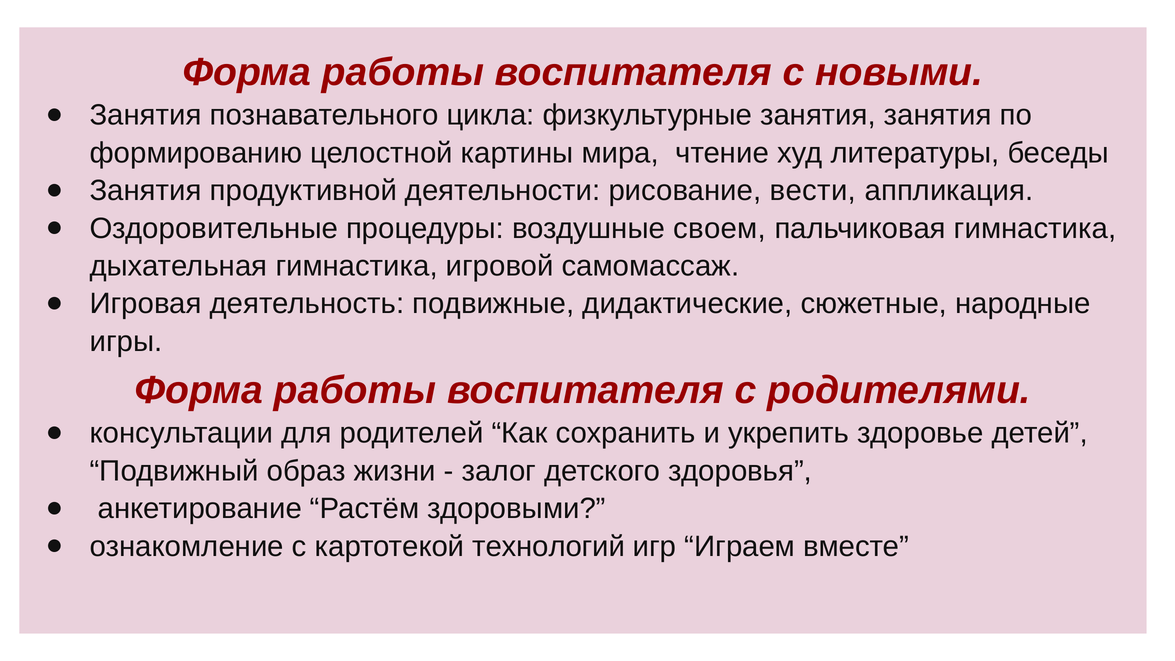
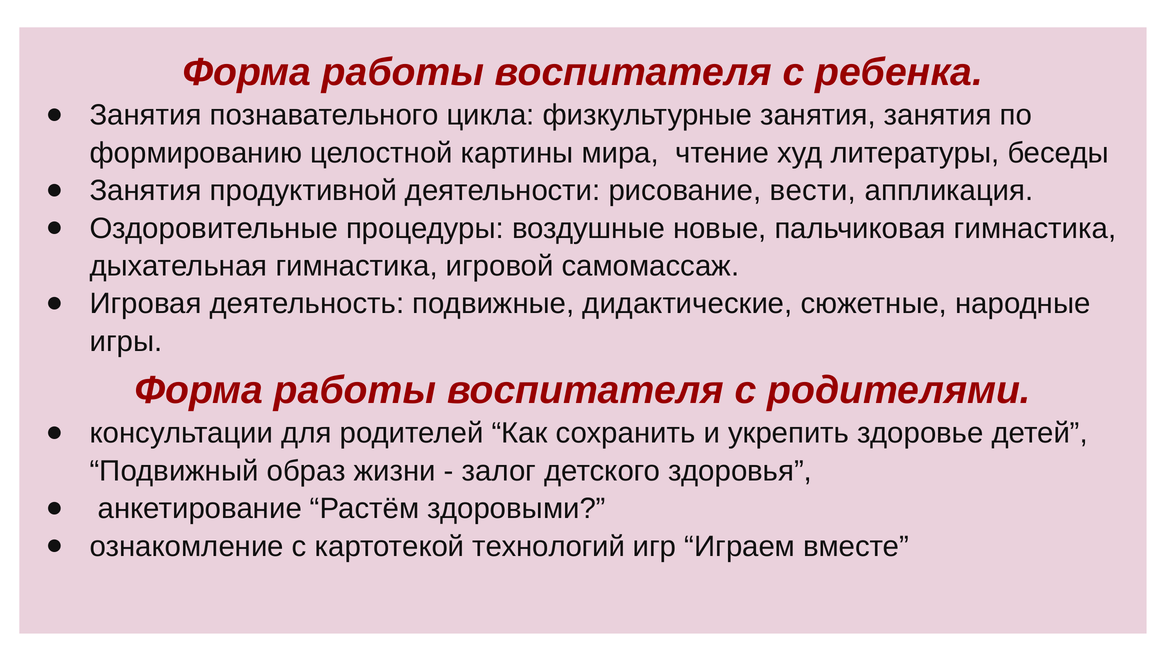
новыми: новыми -> ребенка (899, 72)
своем: своем -> новые (720, 228)
